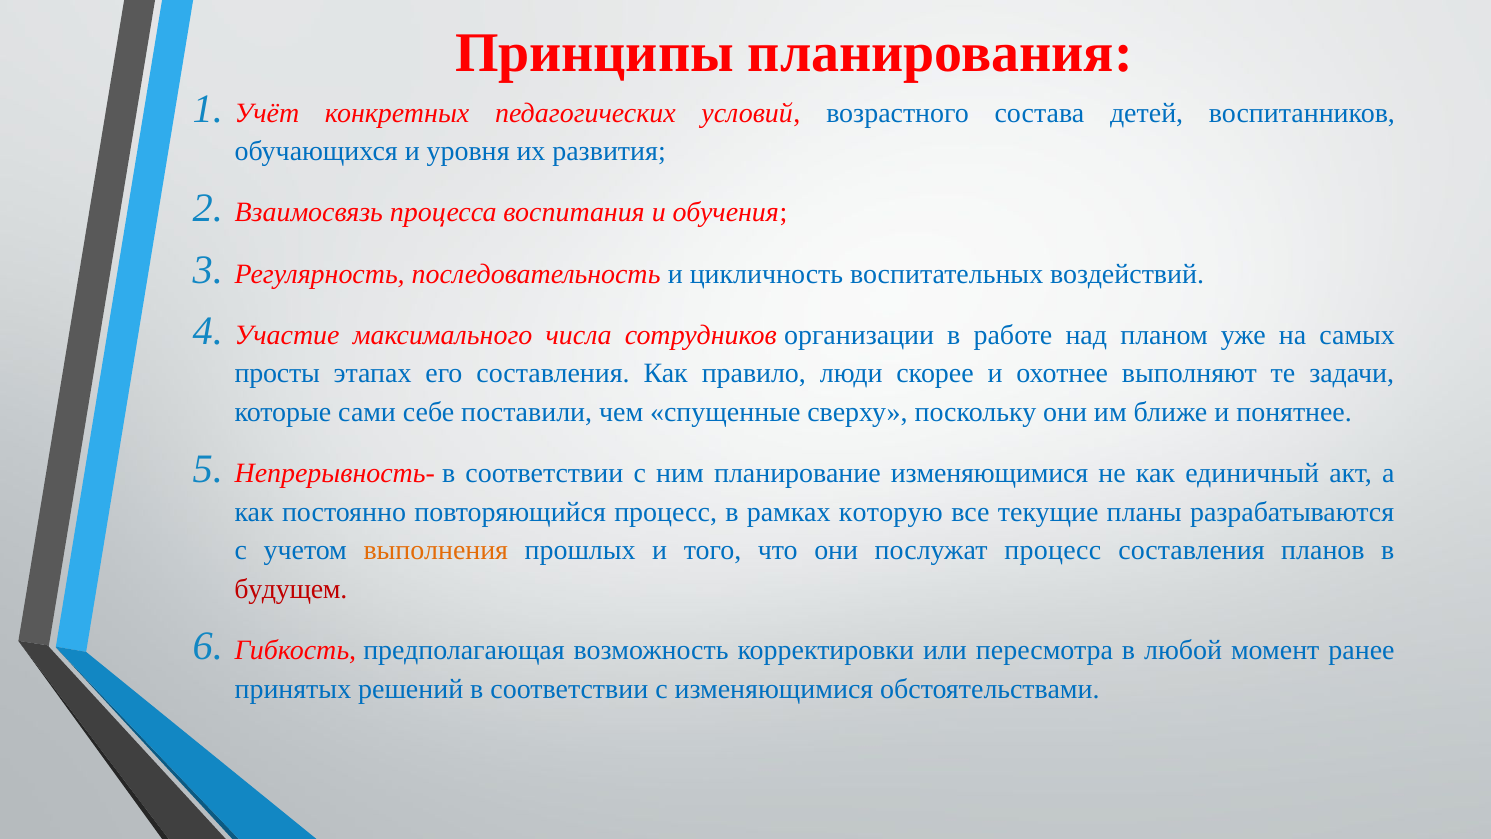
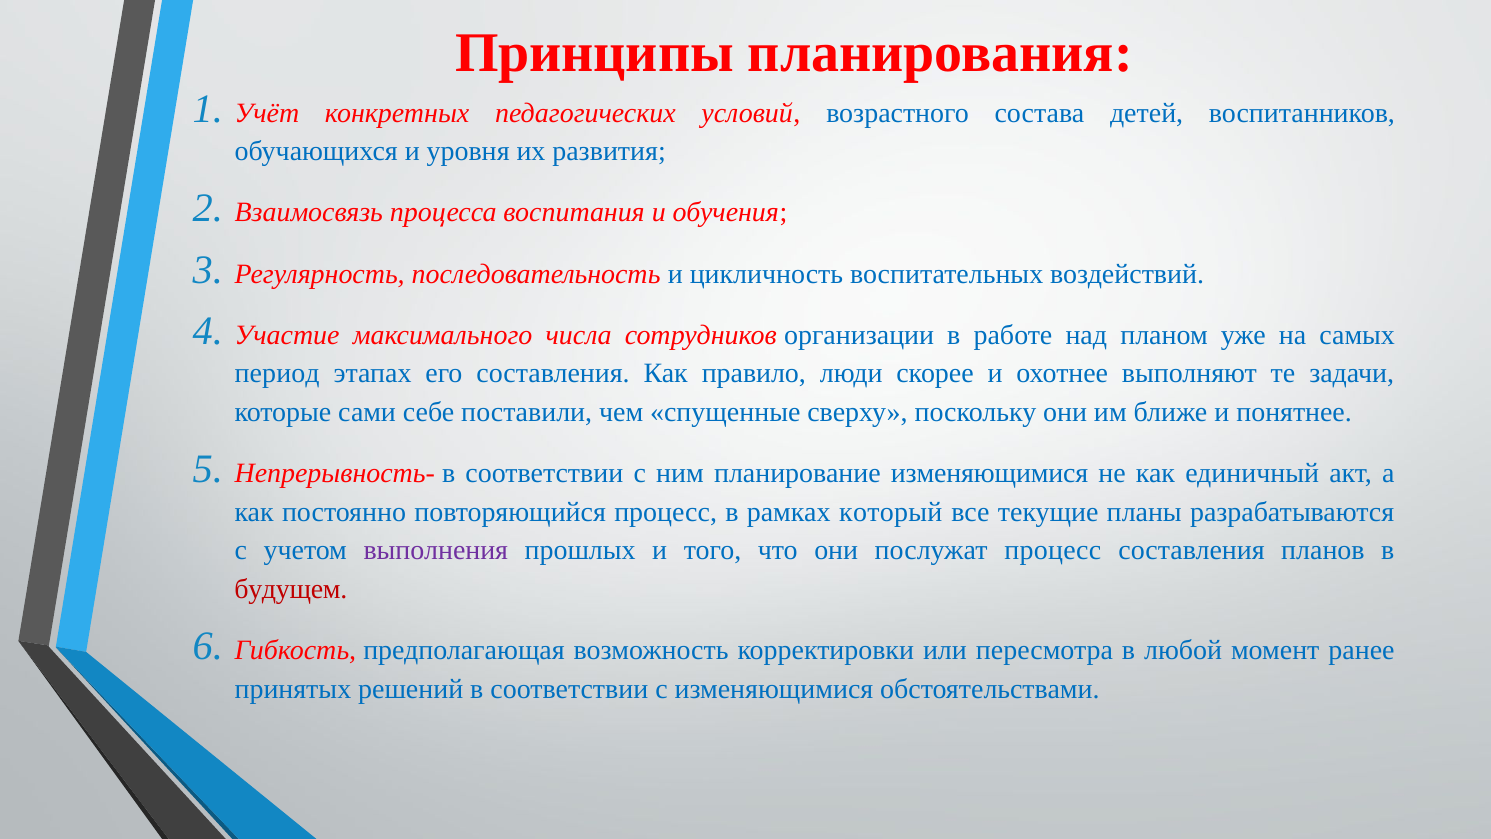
просты: просты -> период (277, 374)
которую: которую -> который (891, 512)
выполнения colour: orange -> purple (436, 551)
